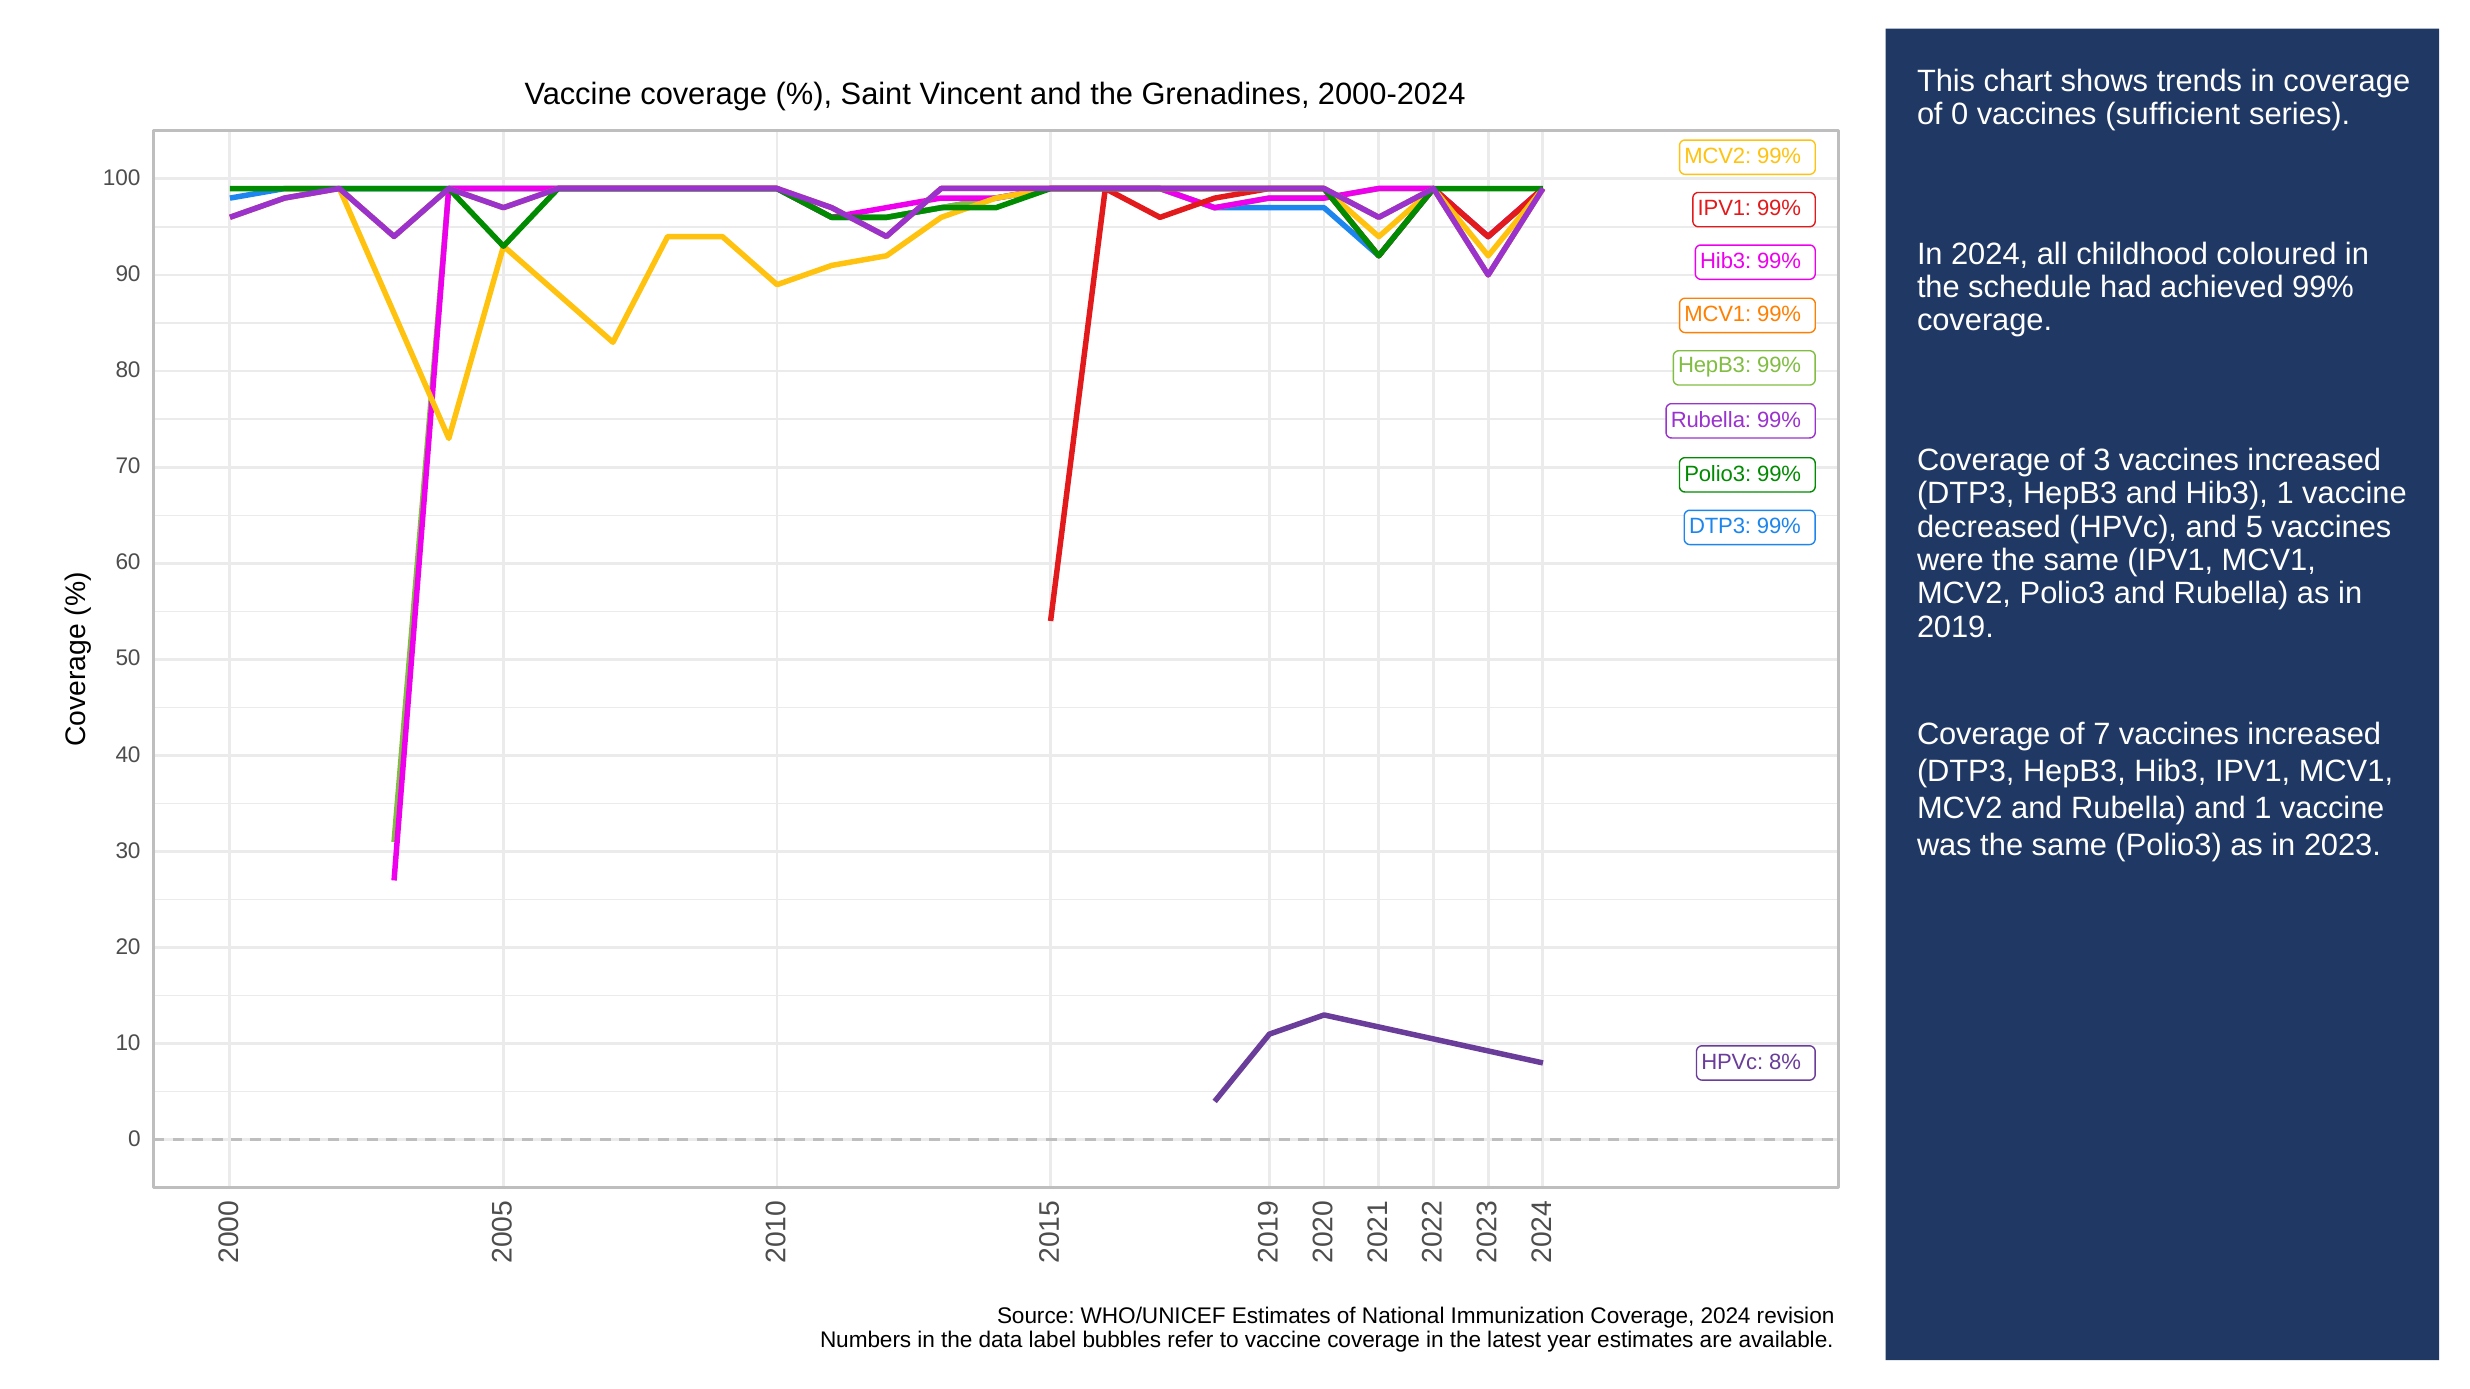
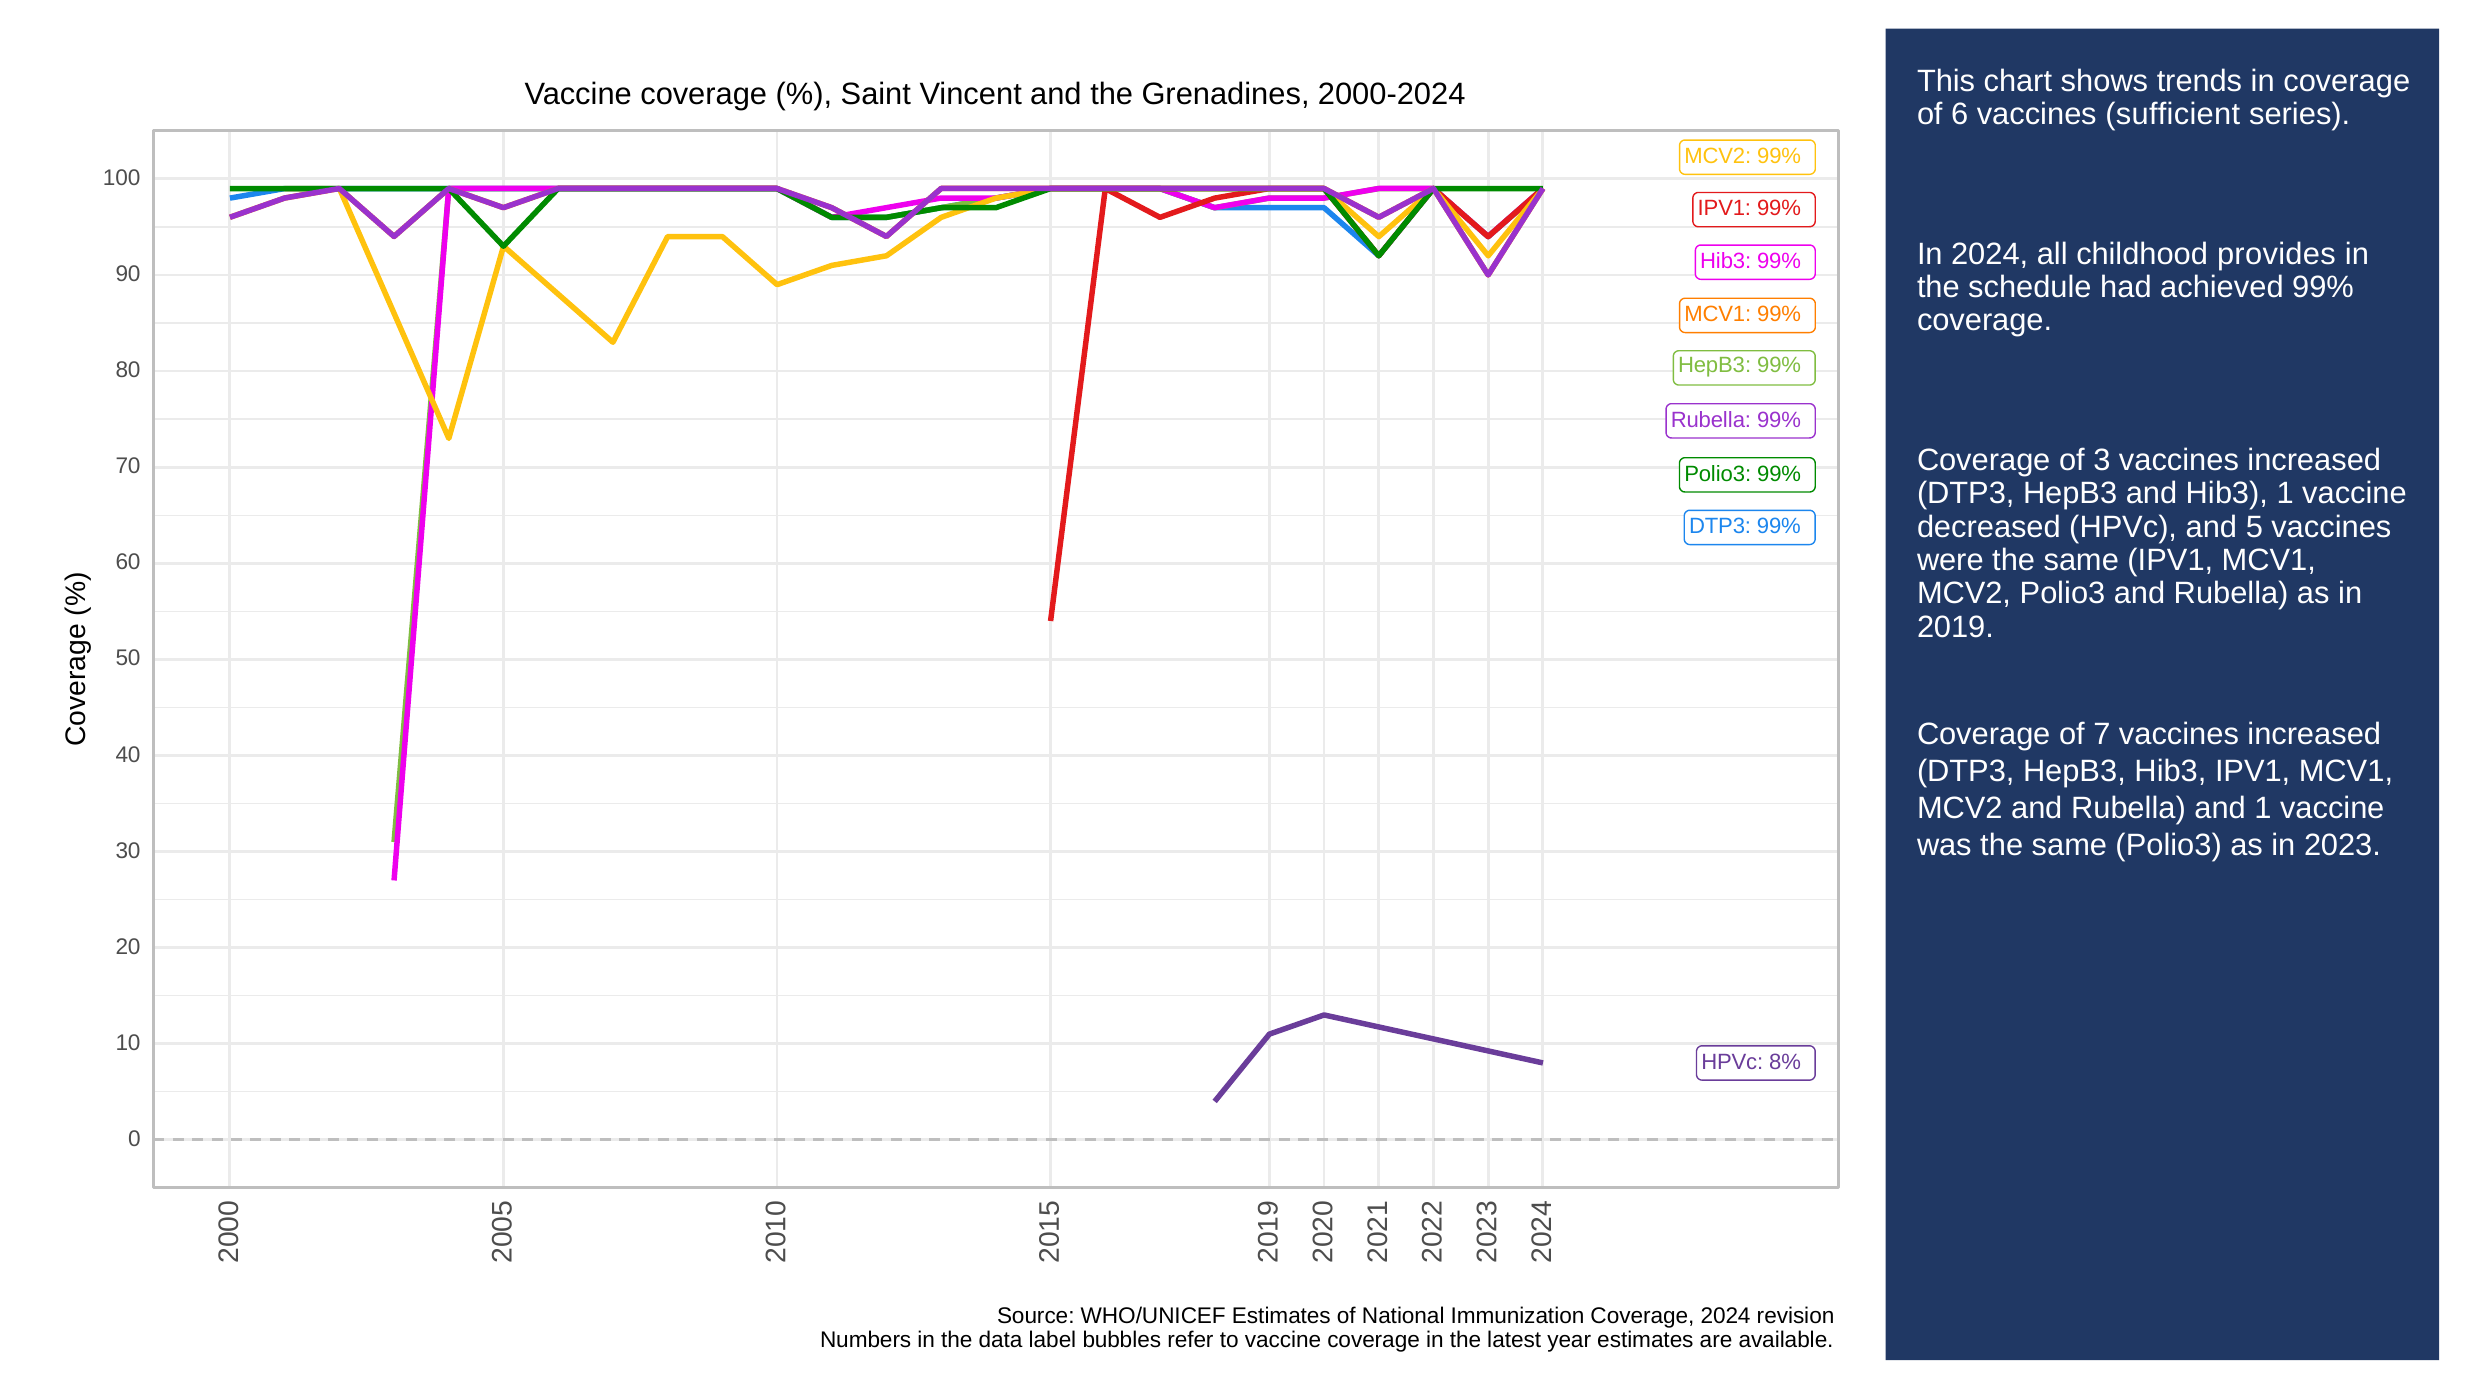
of 0: 0 -> 6 (1960, 115)
coloured: coloured -> provides (2276, 254)
